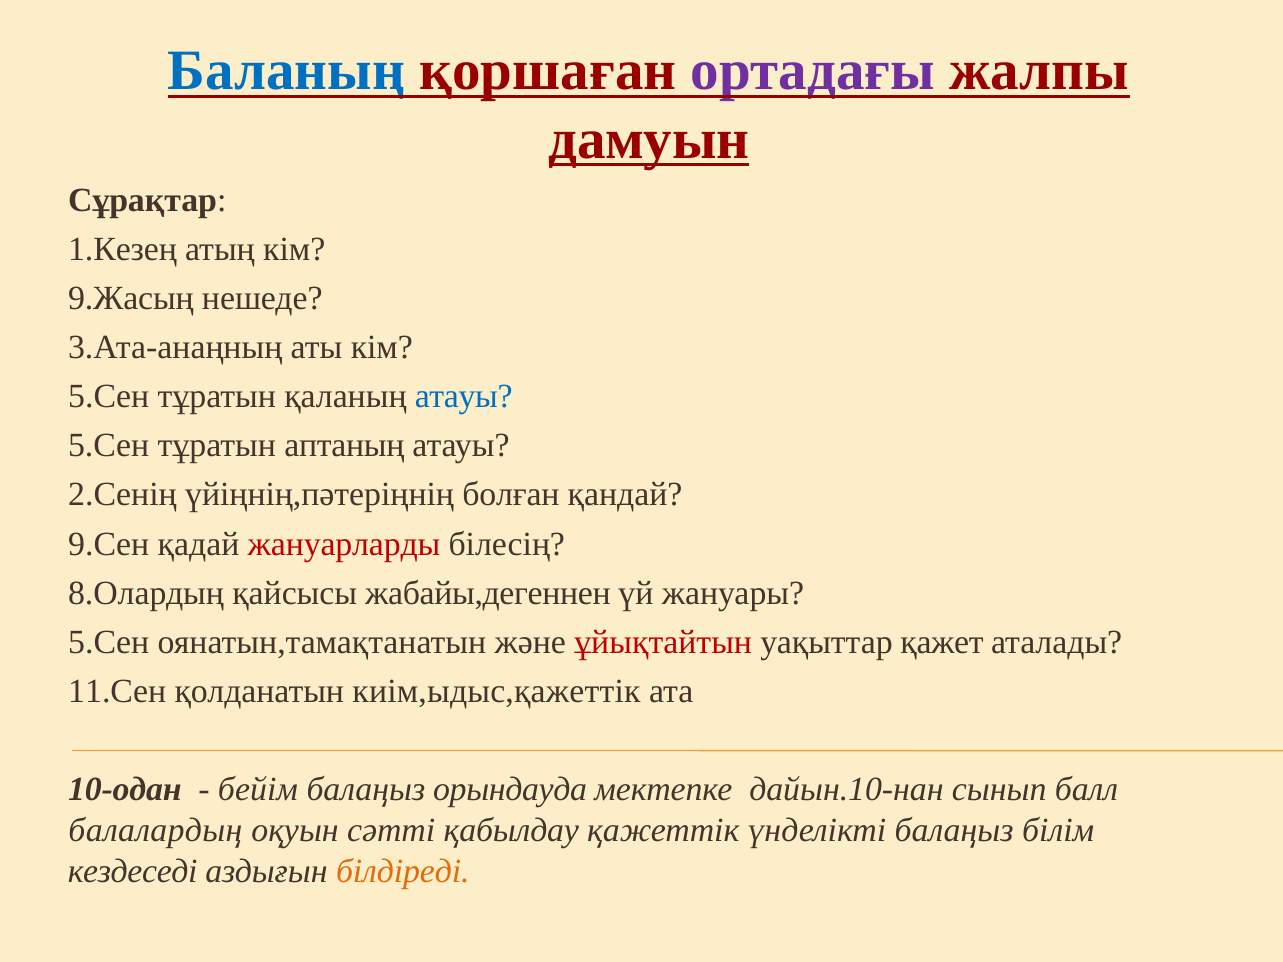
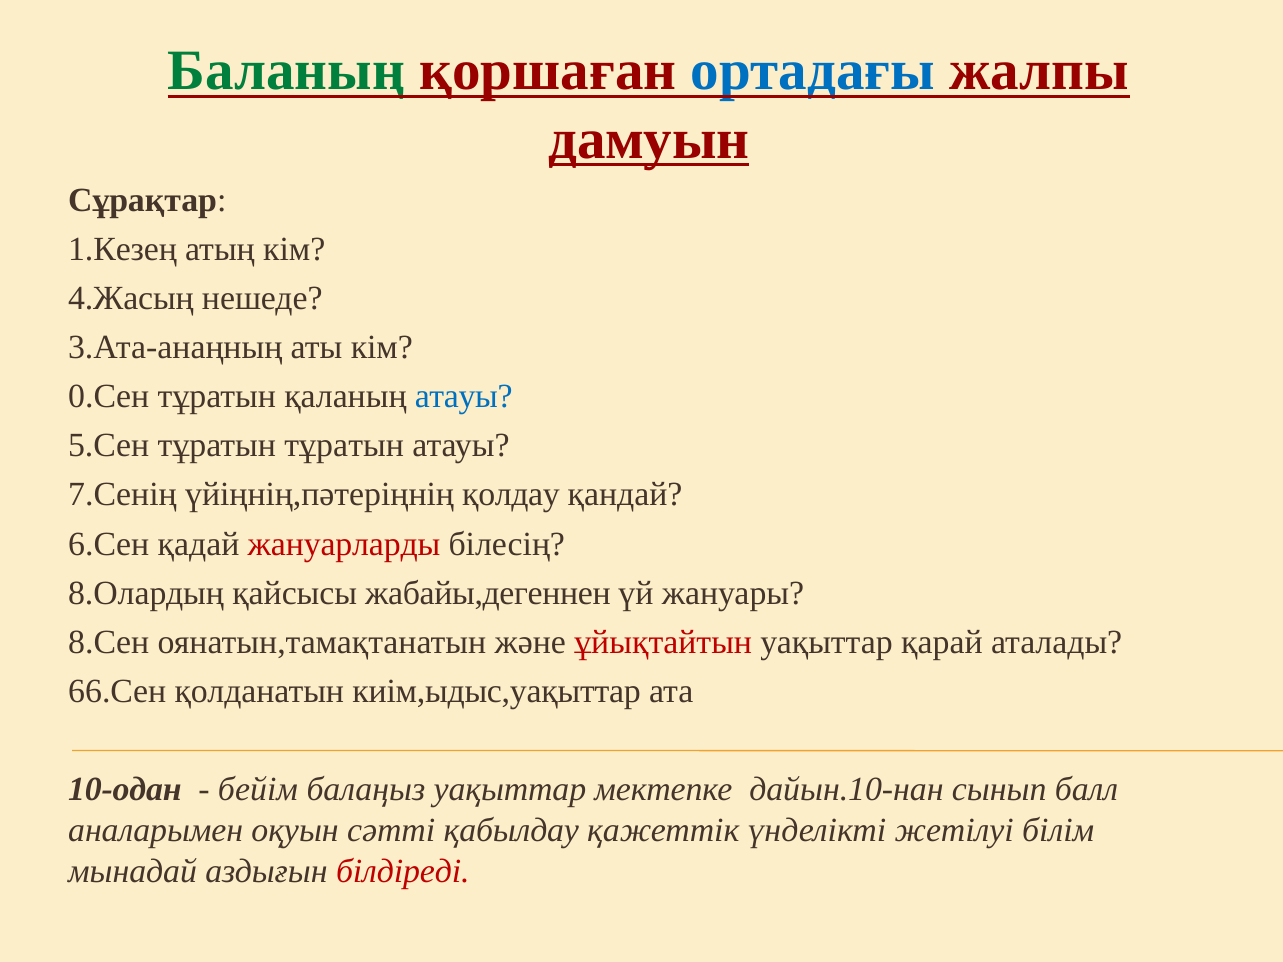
Баланың colour: blue -> green (286, 71)
ортадағы colour: purple -> blue (813, 71)
9.Жасың: 9.Жасың -> 4.Жасың (131, 298)
5.Сен: 5.Сен -> 0.Сен (109, 397)
тұратын аптаның: аптаның -> тұратын (344, 446)
2.Сенің: 2.Сенің -> 7.Сенің (122, 495)
болған: болған -> қолдау (511, 495)
9.Сен: 9.Сен -> 6.Сен (109, 544)
5.Сен: 5.Сен -> 8.Сен (109, 642)
қажет: қажет -> қарай (942, 642)
11.Сен: 11.Сен -> 66.Сен (117, 692)
киім,ыдыс,қажеттік: киім,ыдыс,қажеттік -> киім,ыдыс,уақыттар (497, 692)
балаңыз орындауда: орындауда -> уақыттар (510, 790)
балалардың: балалардың -> аналарымен (156, 830)
үнделікті балаңыз: балаңыз -> жетілуі (954, 830)
кездеседі: кездеседі -> мынадай (133, 871)
білдіреді colour: orange -> red (403, 871)
